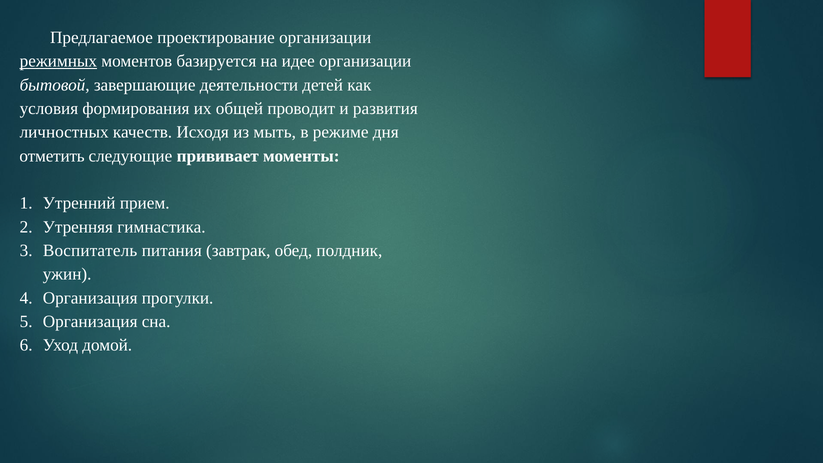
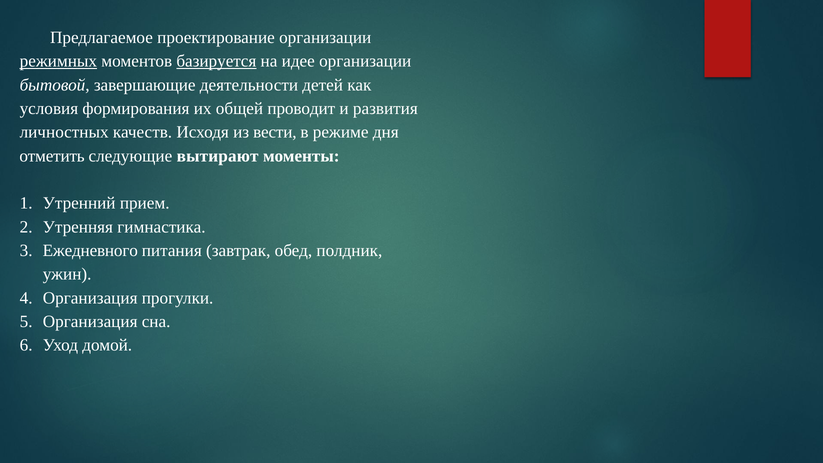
базируется underline: none -> present (216, 61)
мыть: мыть -> вести (275, 132)
прививает: прививает -> вытирают (218, 156)
Воспитатель: Воспитатель -> Ежедневного (90, 251)
